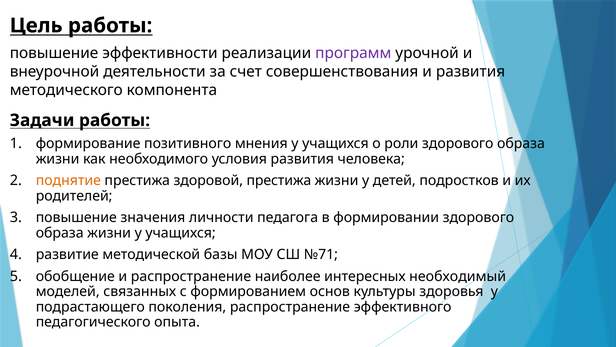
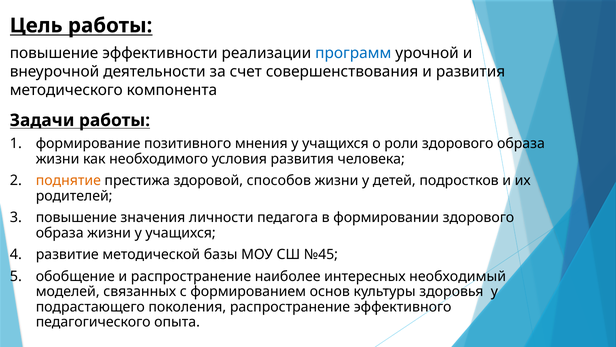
программ colour: purple -> blue (353, 53)
здоровой престижа: престижа -> способов (279, 181)
№71: №71 -> №45 (321, 254)
